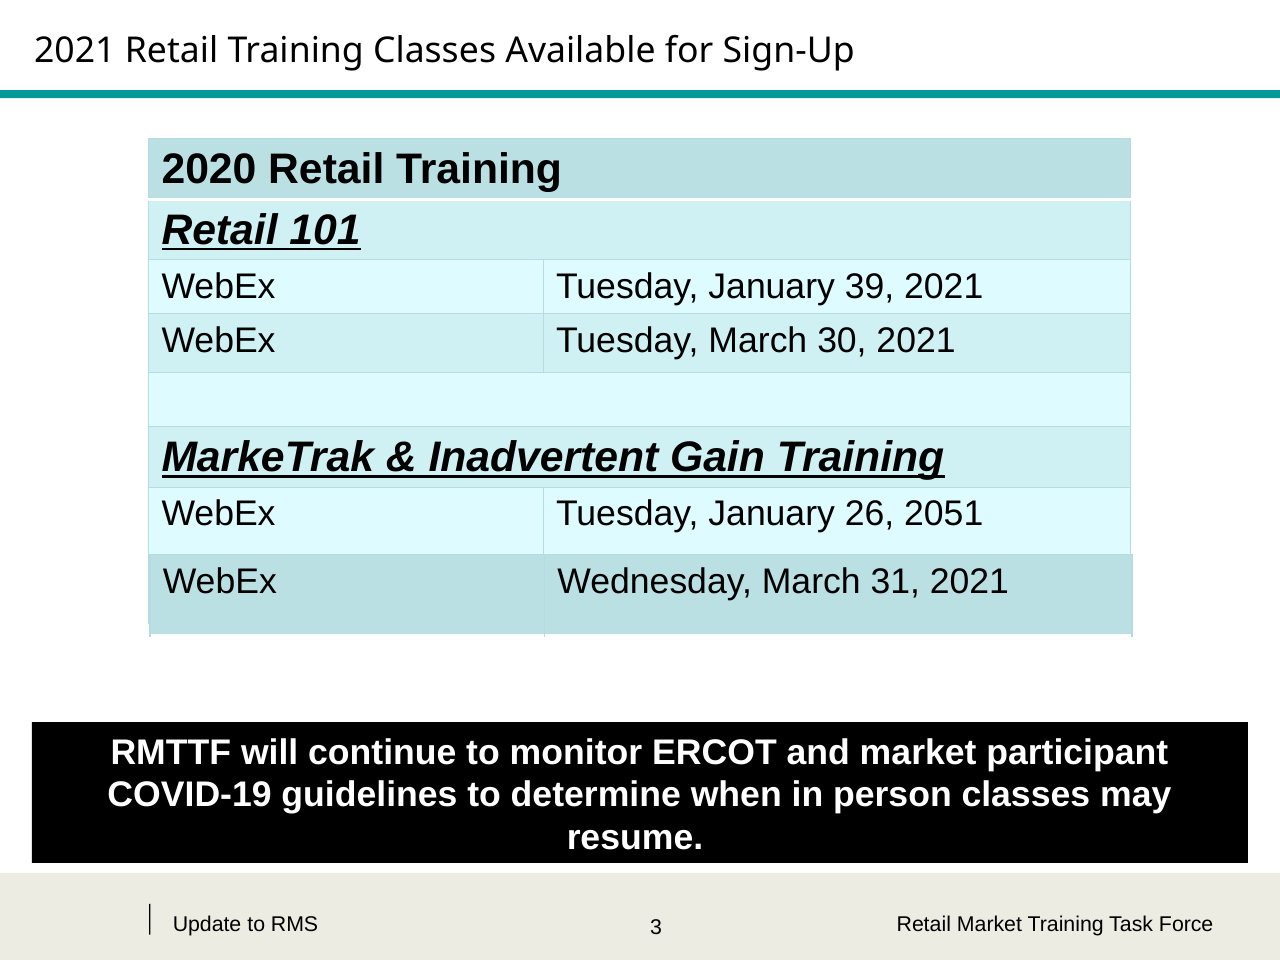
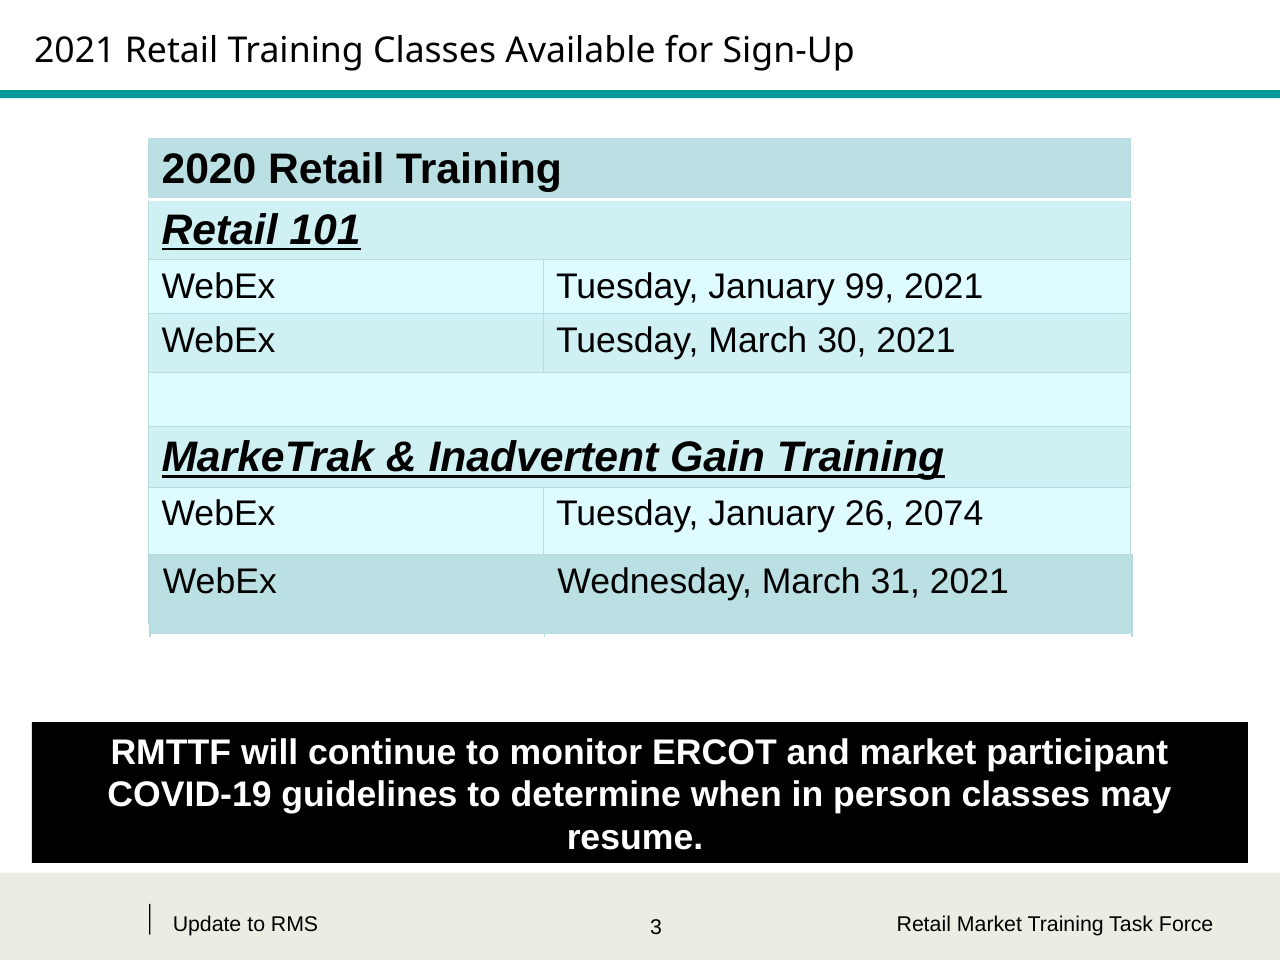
39: 39 -> 99 (870, 286)
2051: 2051 -> 2074 (944, 514)
